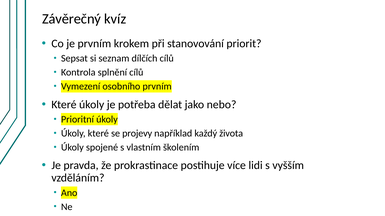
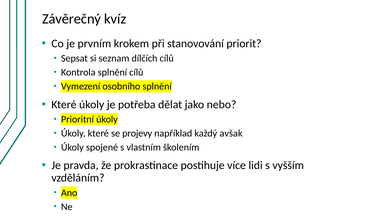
osobního prvním: prvním -> splnění (157, 87)
života: života -> avšak (231, 134)
